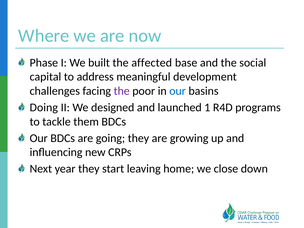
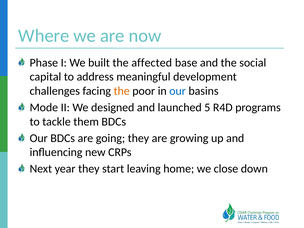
the colour: purple -> orange (122, 91)
Doing: Doing -> Mode (44, 107)
1: 1 -> 5 (207, 107)
